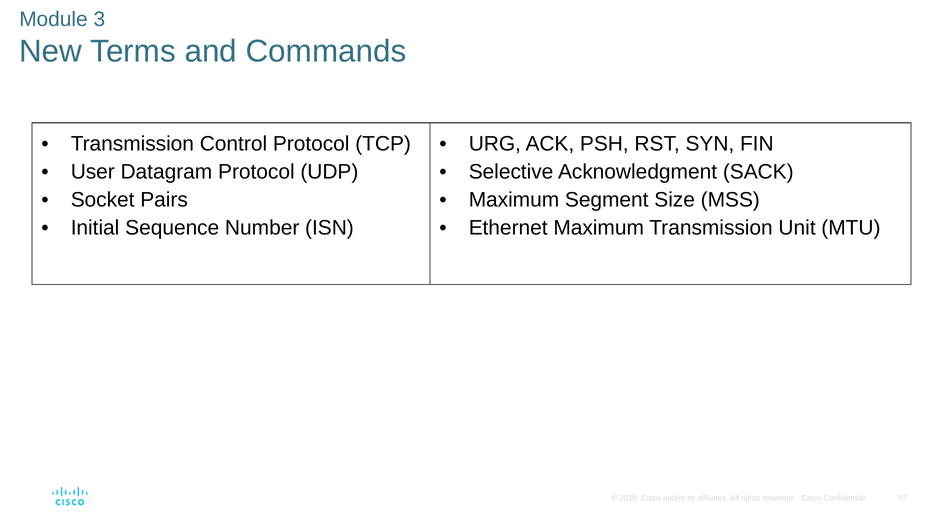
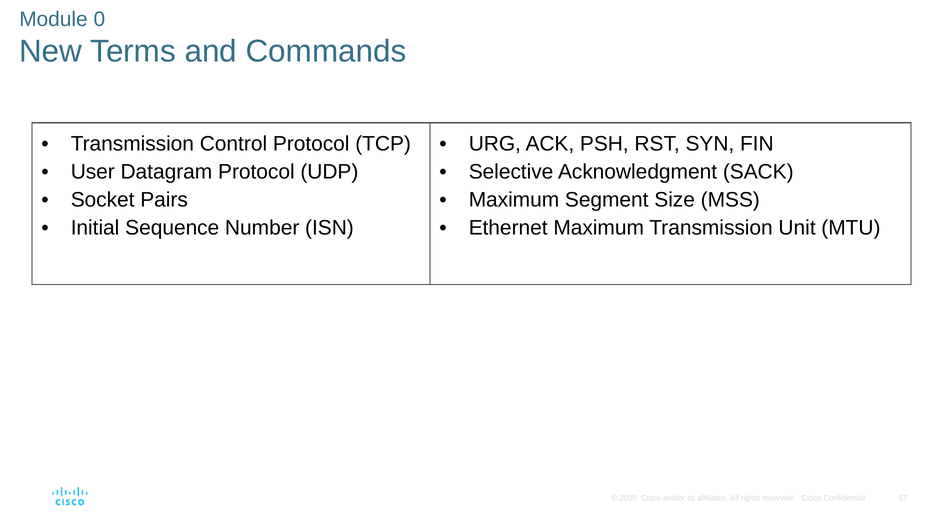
3: 3 -> 0 (99, 19)
